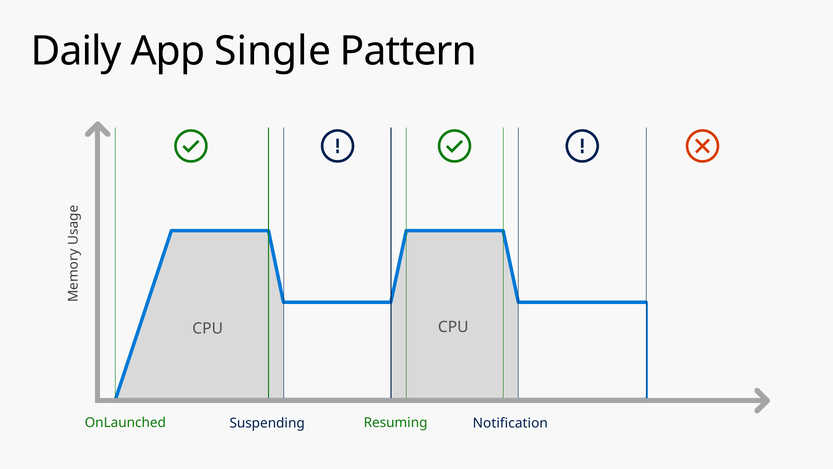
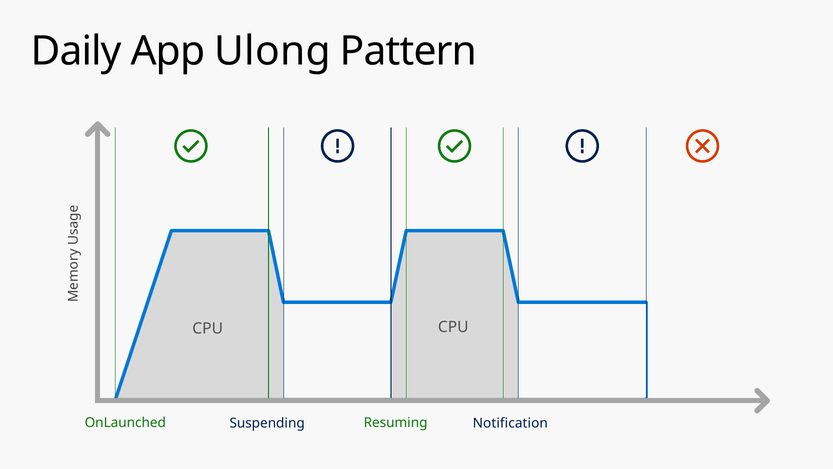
Single: Single -> Ulong (272, 51)
